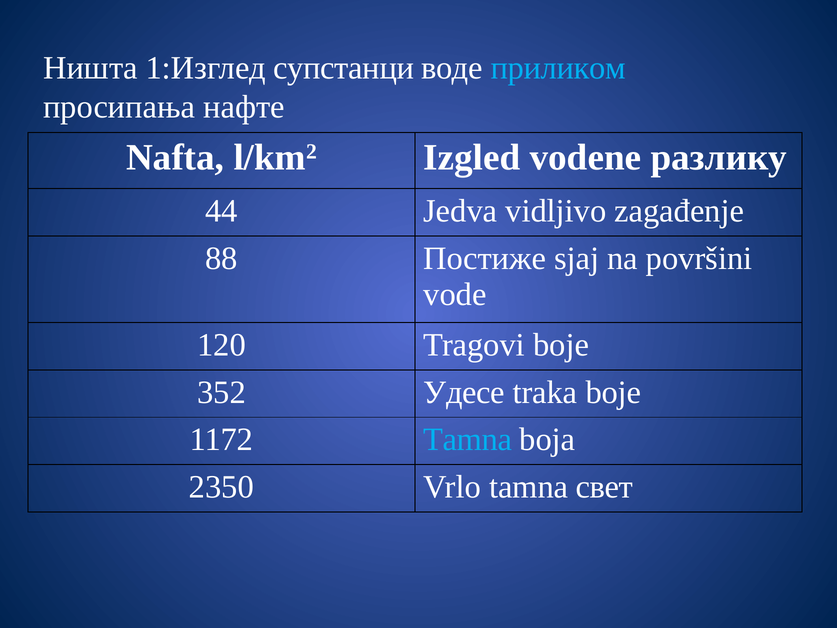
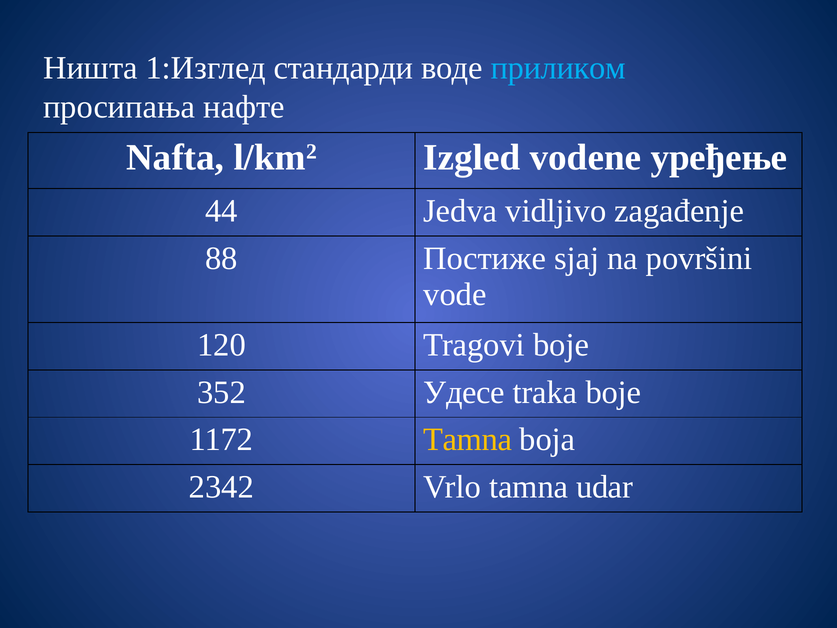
супстанци: супстанци -> стандарди (344, 68)
разлику: разлику -> уређење (719, 158)
Tamna colour: light blue -> yellow (467, 440)
2350: 2350 -> 2342 (221, 487)
свет: свет -> udar (604, 487)
